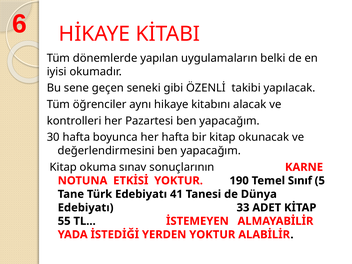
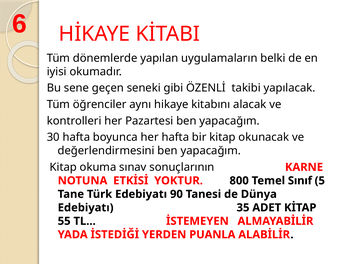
190: 190 -> 800 (239, 181)
41: 41 -> 90 (176, 194)
33: 33 -> 35 (243, 208)
YERDEN YOKTUR: YOKTUR -> PUANLA (212, 235)
